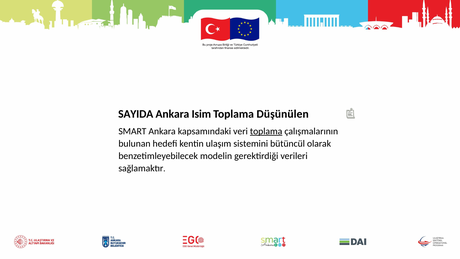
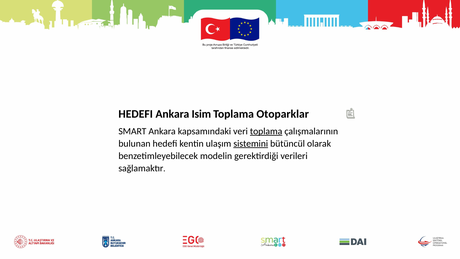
SAYIDA: SAYIDA -> HEDEFI (136, 114)
Düşünülen: Düşünülen -> Otoparklar (283, 114)
sistemini underline: none -> present (251, 143)
